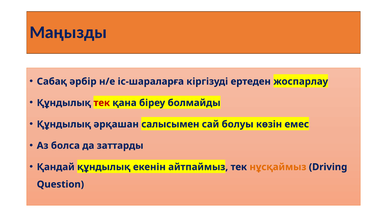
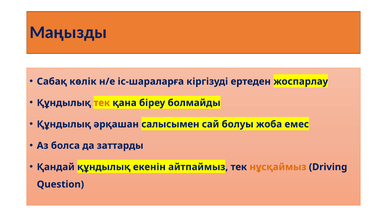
әрбір: әрбір -> көлік (83, 82)
тек colour: red -> orange (102, 103)
көзін: көзін -> жоба (269, 125)
